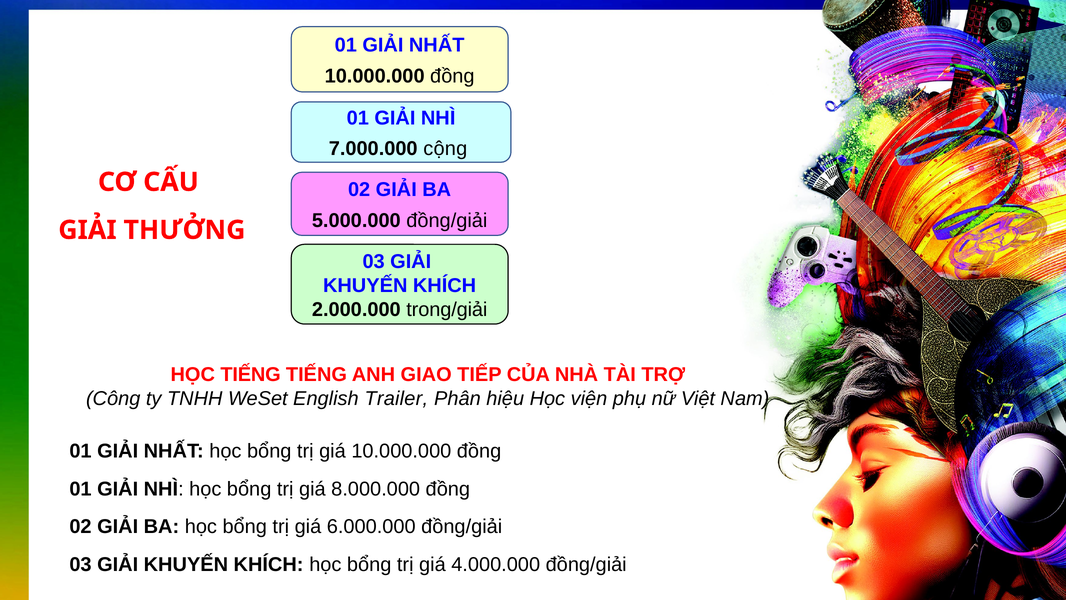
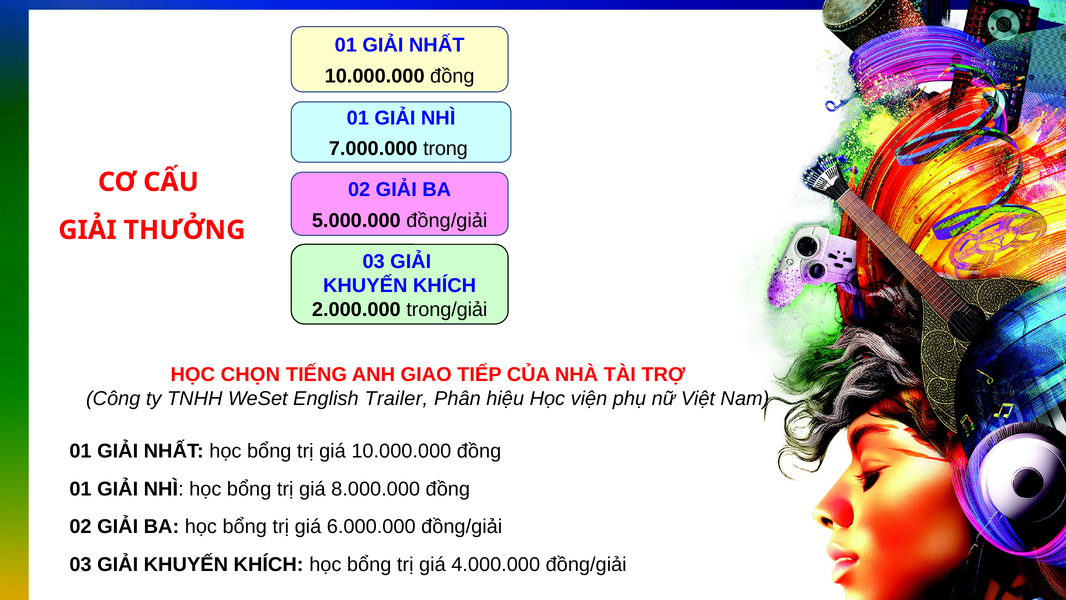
cộng: cộng -> trong (445, 149)
HỌC TIẾNG: TIẾNG -> CHỌN (250, 374)
